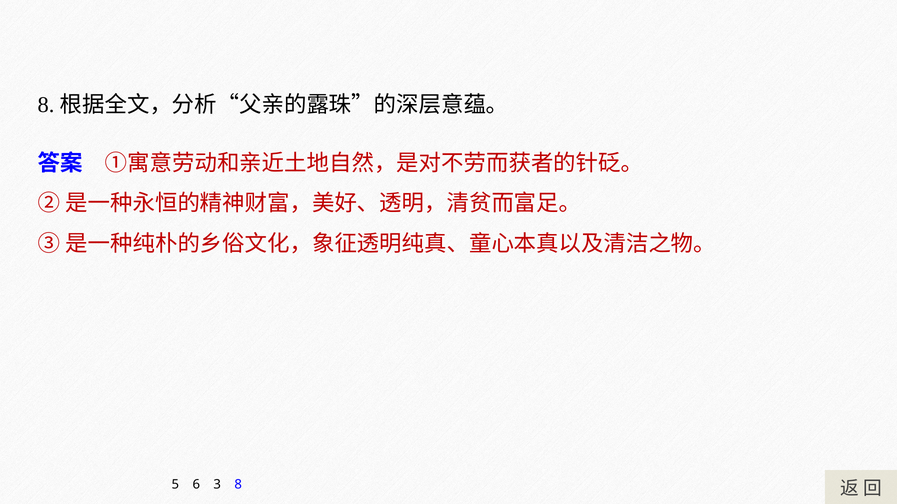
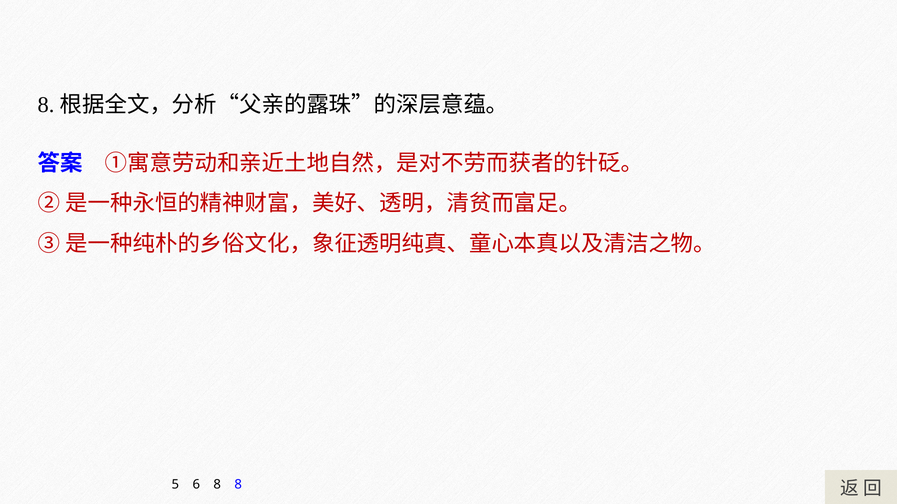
6 3: 3 -> 8 (217, 485)
